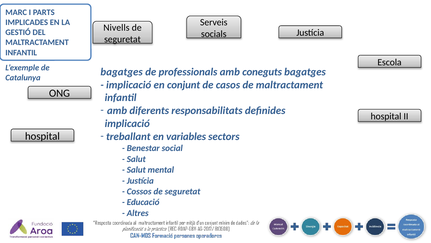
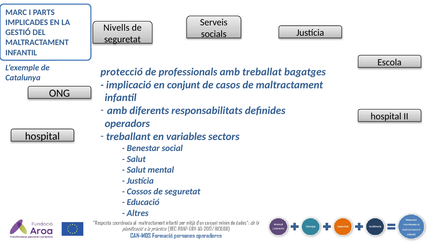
bagatges: bagatges -> protecció (122, 72)
coneguts: coneguts -> treballat (262, 72)
implicació: implicació -> operadors (127, 123)
